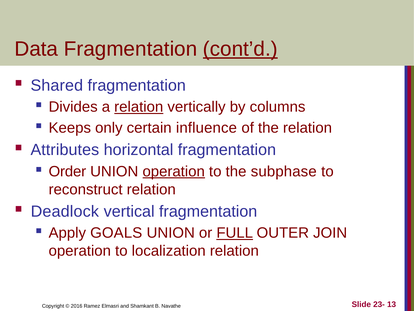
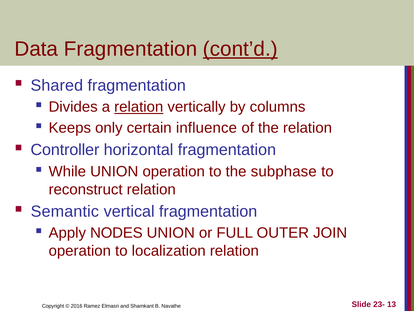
Attributes: Attributes -> Controller (65, 150)
Order: Order -> While (67, 171)
operation underline: present -> none (174, 171)
Deadlock: Deadlock -> Semantic (65, 211)
GOALS: GOALS -> NODES (116, 233)
FULL underline: present -> none (235, 233)
